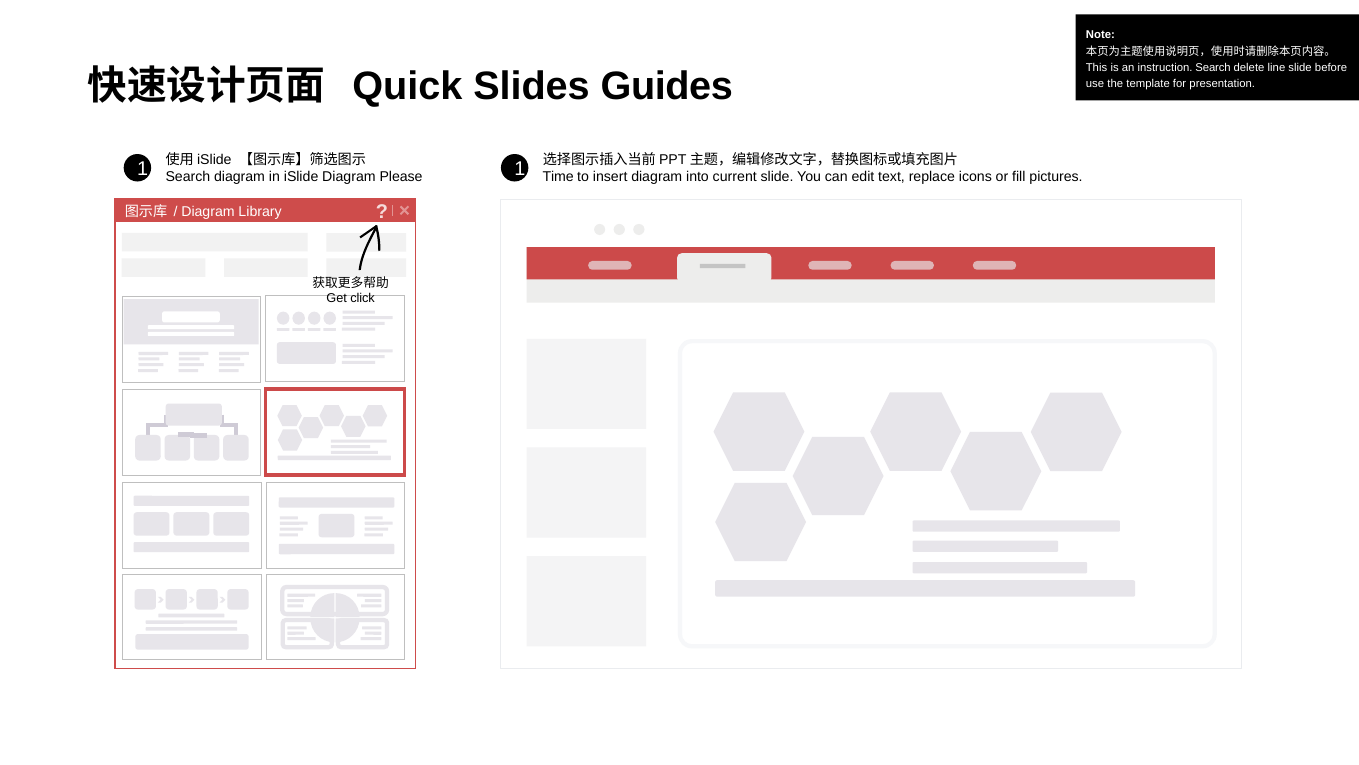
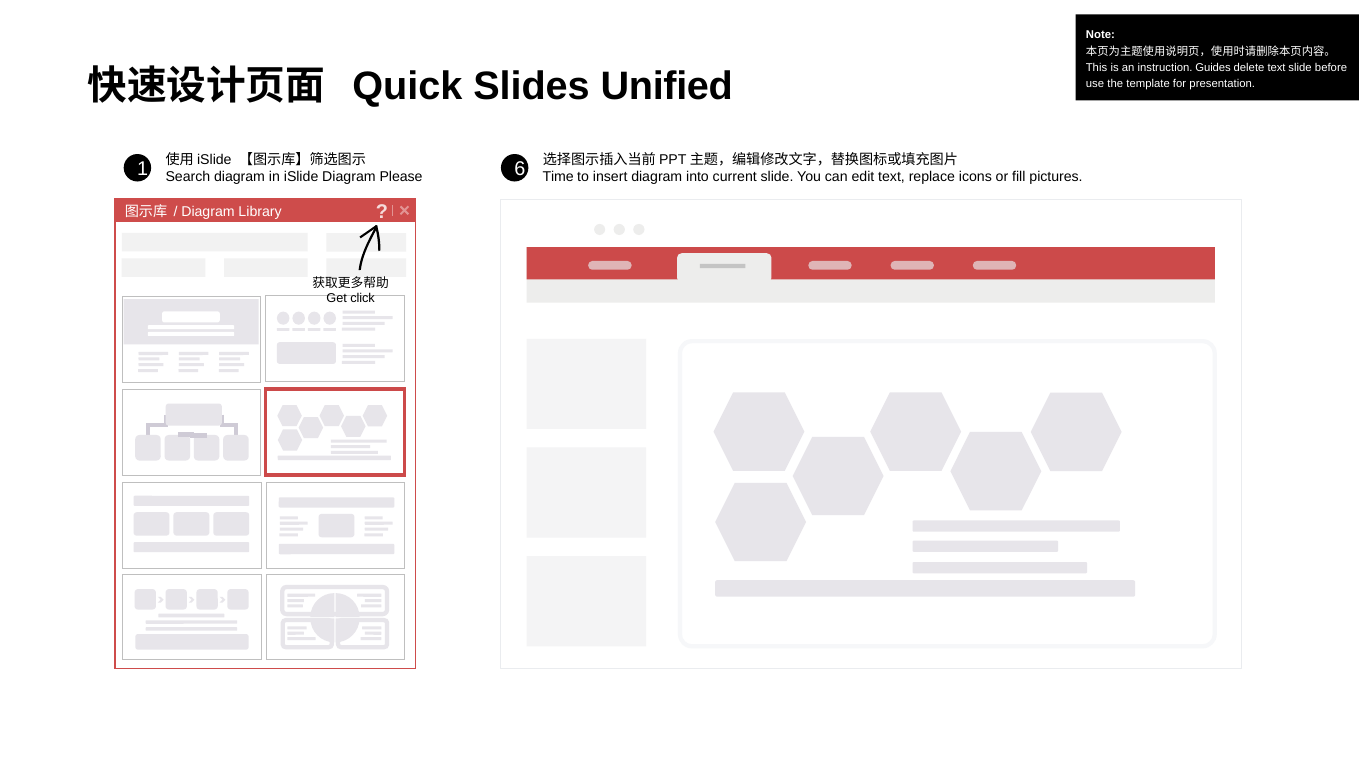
instruction Search: Search -> Guides (1213, 68)
delete line: line -> text (1277, 68)
Guides: Guides -> Unified (667, 87)
1 1: 1 -> 6 (520, 169)
